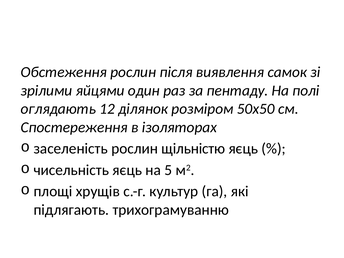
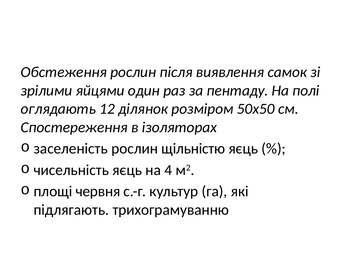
5: 5 -> 4 (168, 170)
хрущів: хрущів -> червня (98, 191)
